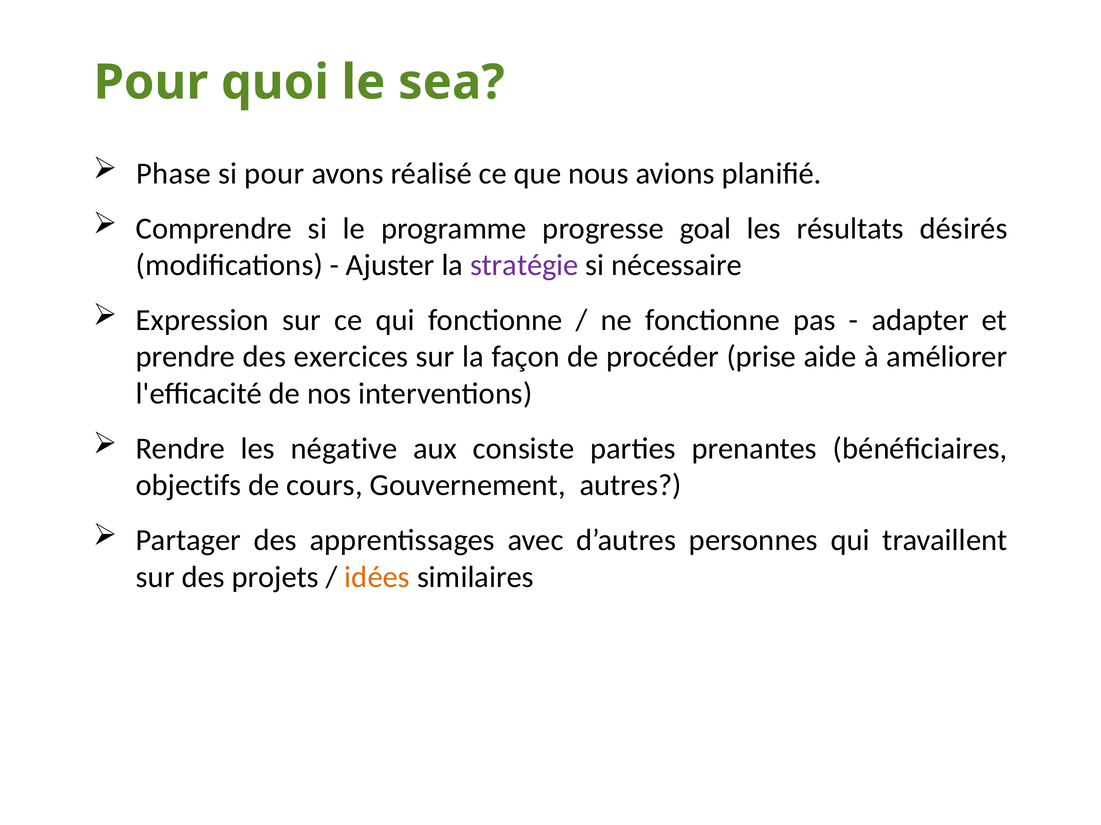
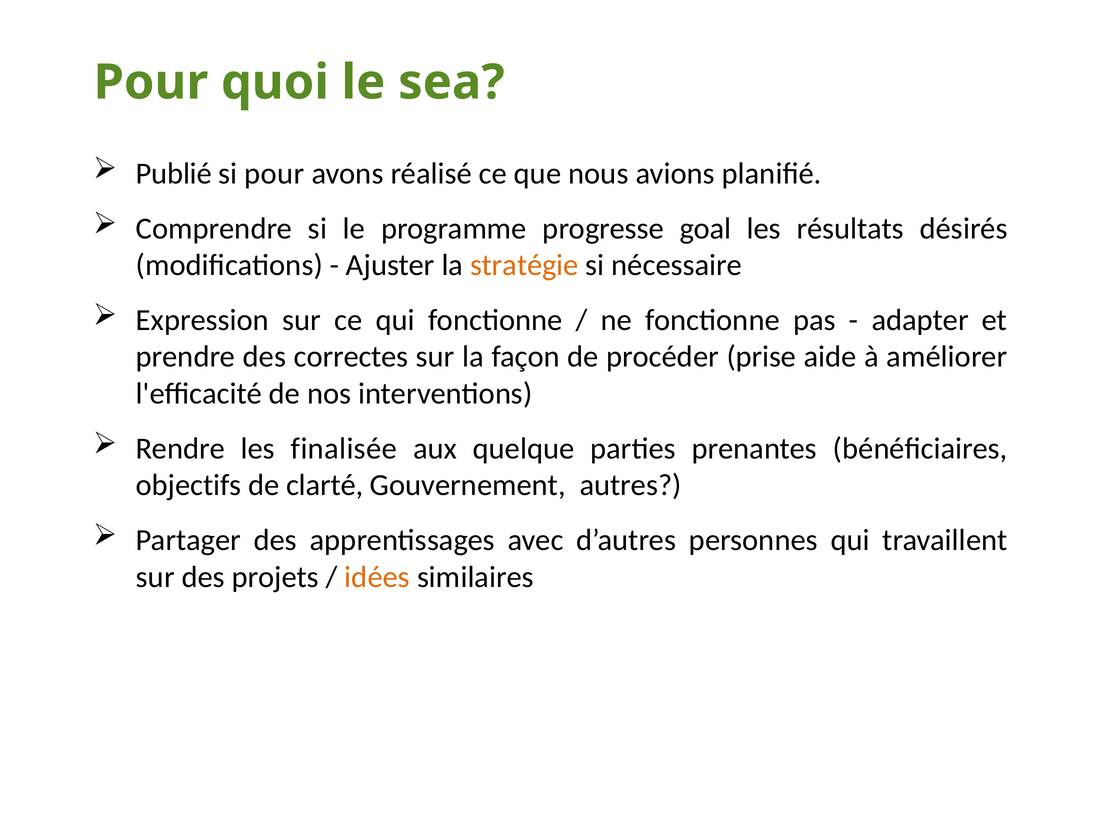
Phase: Phase -> Publié (174, 174)
stratégie colour: purple -> orange (524, 265)
exercices: exercices -> correctes (351, 357)
négative: négative -> finalisée (344, 449)
consiste: consiste -> quelque (524, 449)
cours: cours -> clarté (325, 486)
